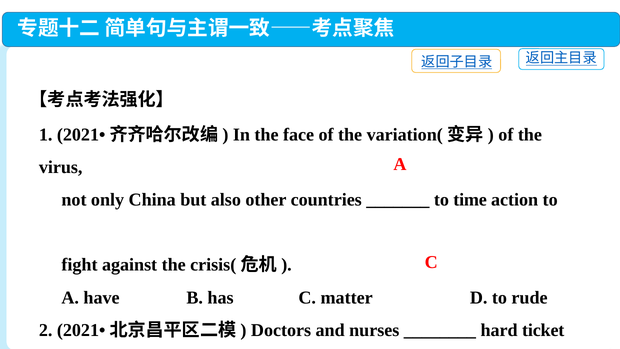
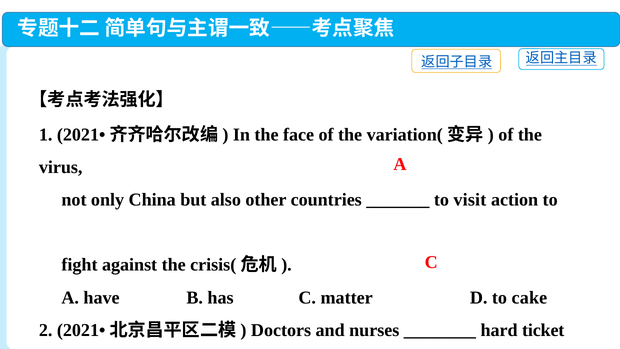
time: time -> visit (470, 200)
rude: rude -> cake (529, 297)
